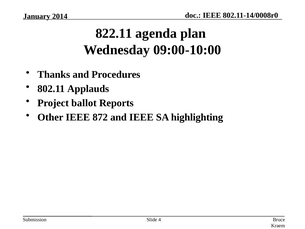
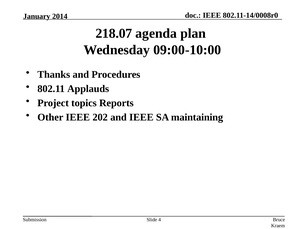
822.11: 822.11 -> 218.07 (114, 33)
ballot: ballot -> topics (84, 103)
872: 872 -> 202 (100, 117)
highlighting: highlighting -> maintaining (197, 117)
